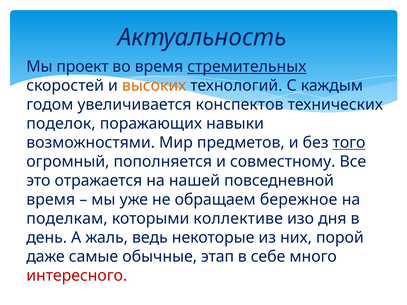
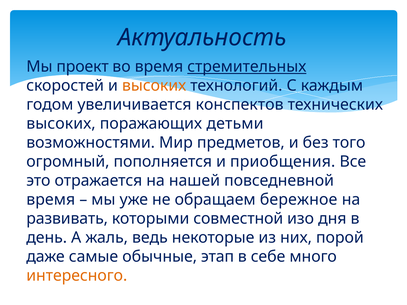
поделок: поделок -> высоких (61, 124)
навыки: навыки -> детьми (235, 124)
того underline: present -> none (349, 143)
совместному: совместному -> приобщения (283, 162)
поделкам: поделкам -> развивать (67, 219)
коллективе: коллективе -> совместной (238, 219)
интересного colour: red -> orange (77, 276)
